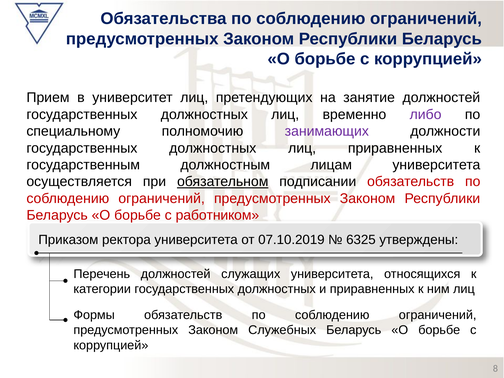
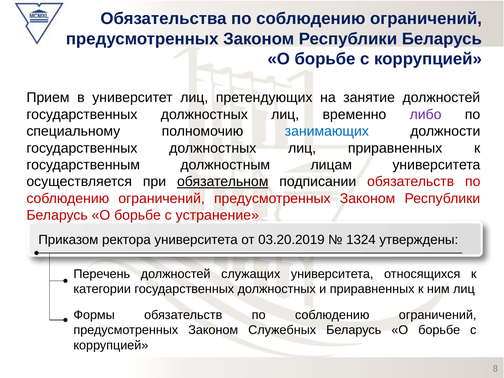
занимающих colour: purple -> blue (327, 131)
работником: работником -> устранение (217, 215)
07.10.2019: 07.10.2019 -> 03.20.2019 (291, 240)
6325: 6325 -> 1324 (361, 240)
